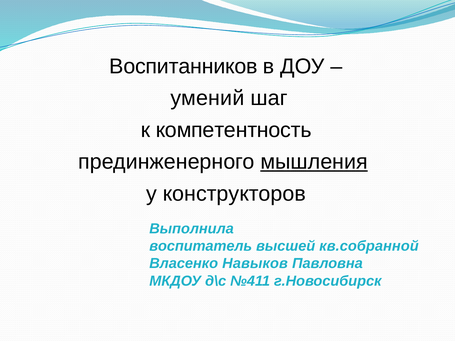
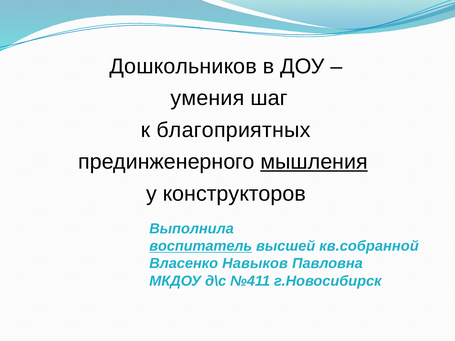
Воспитанников: Воспитанников -> Дошкольников (183, 66)
умений: умений -> умения (207, 98)
компетентность: компетентность -> благоприятных (233, 130)
воспитатель underline: none -> present (201, 246)
